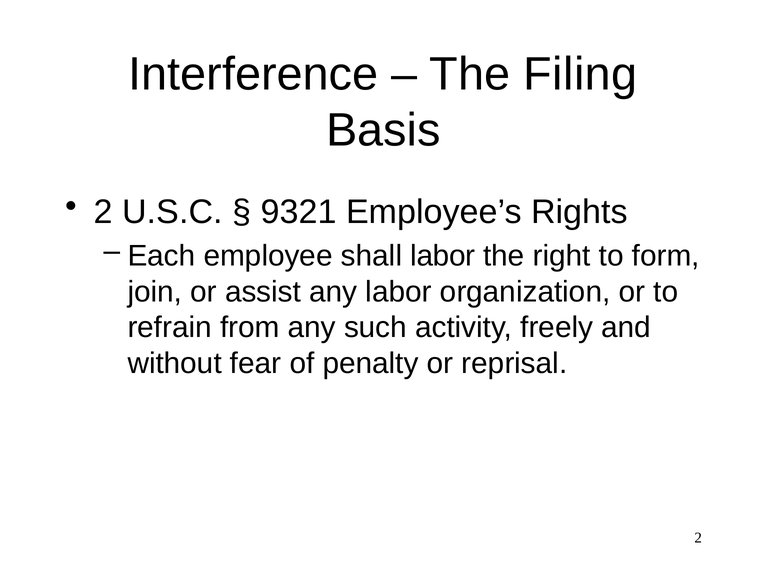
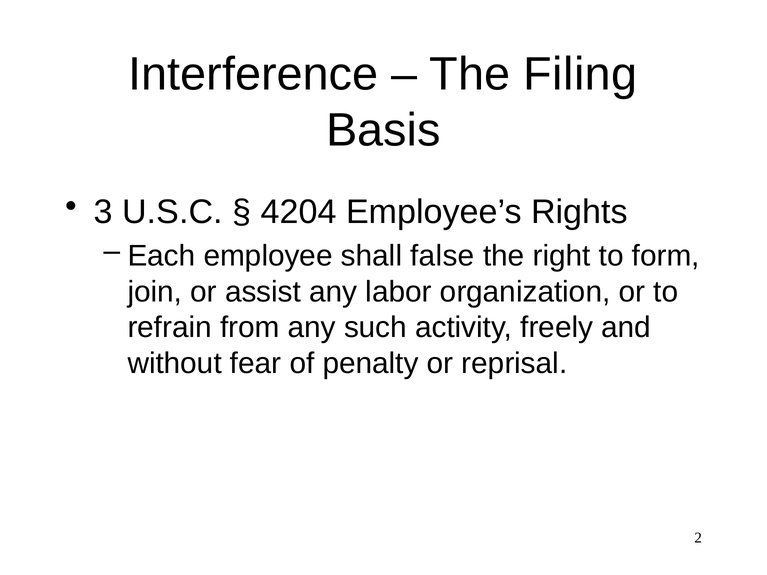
2: 2 -> 3 (103, 212)
9321: 9321 -> 4204 (299, 212)
shall labor: labor -> false (442, 256)
